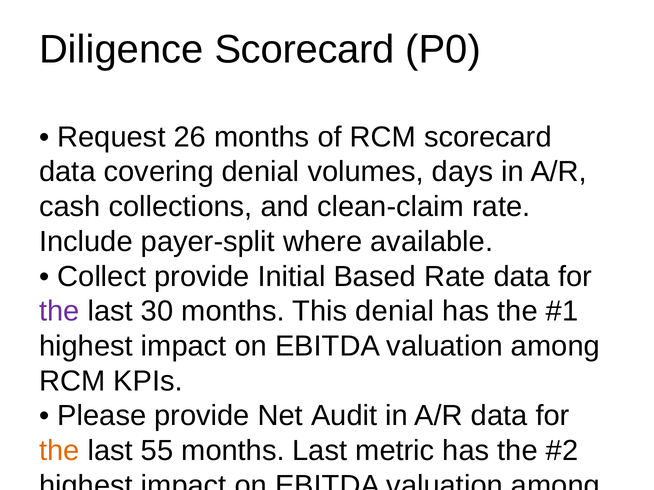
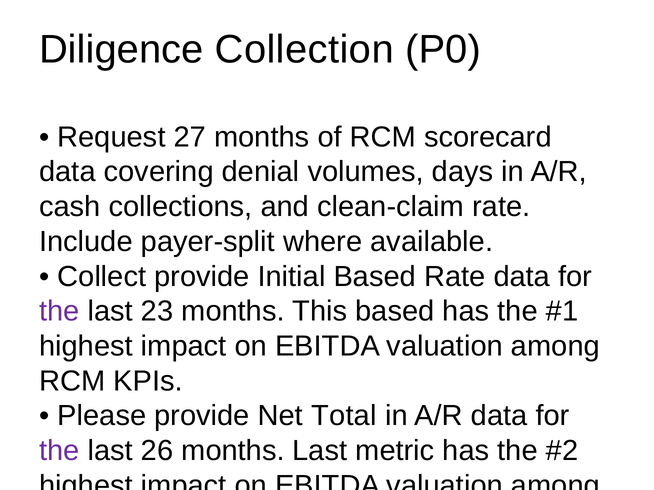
Diligence Scorecard: Scorecard -> Collection (304, 50)
26: 26 -> 27 (190, 137)
30: 30 -> 23 (157, 312)
This denial: denial -> based (395, 312)
Audit: Audit -> Total (344, 416)
the colour: orange -> purple (59, 451)
55: 55 -> 26 (157, 451)
